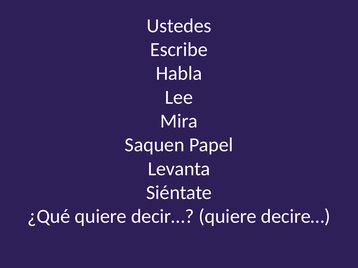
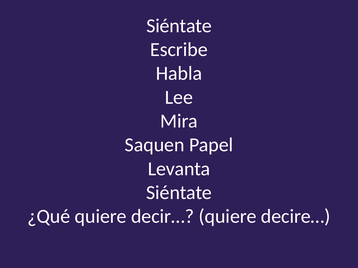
Ustedes: Ustedes -> Siéntate (179, 26)
